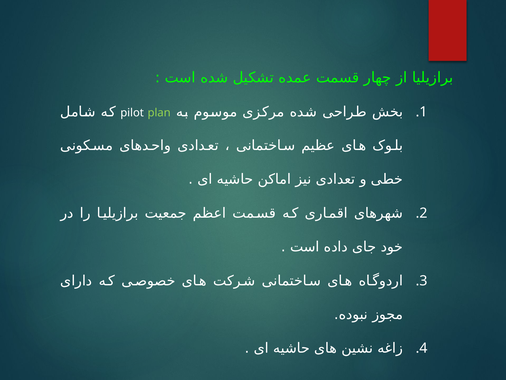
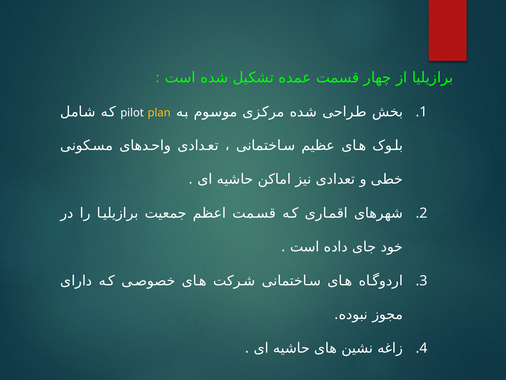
plan colour: light green -> yellow (159, 113)
